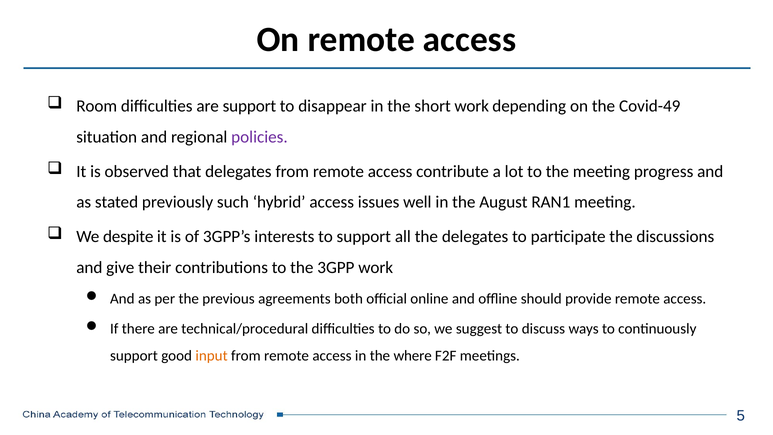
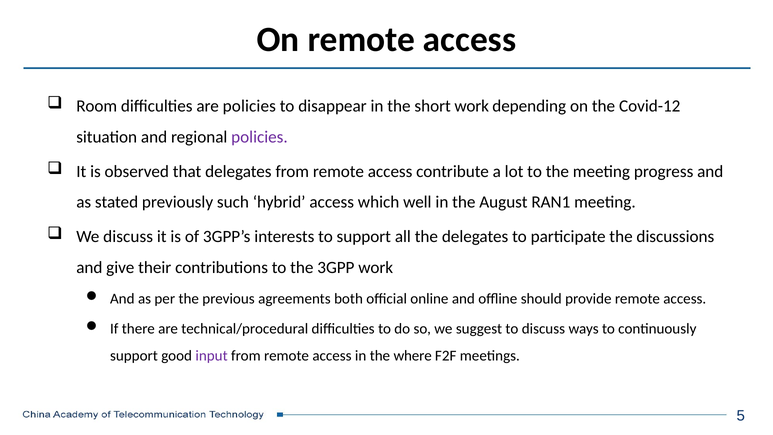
are support: support -> policies (249, 106)
Covid-49: Covid-49 -> Covid-12 (650, 106)
issues: issues -> which (379, 202)
We despite: despite -> discuss (128, 237)
input colour: orange -> purple (212, 356)
